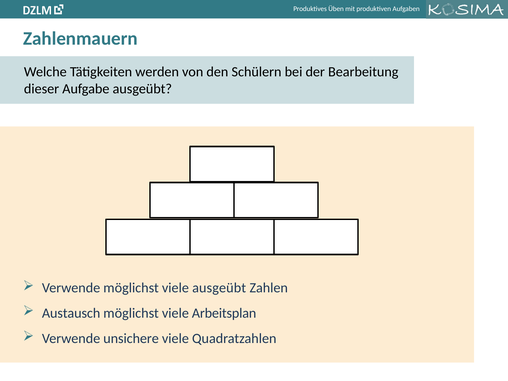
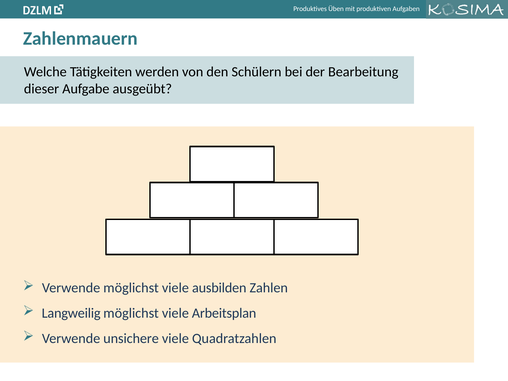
viele ausgeübt: ausgeübt -> ausbilden (219, 288)
Austausch: Austausch -> Langweilig (71, 313)
